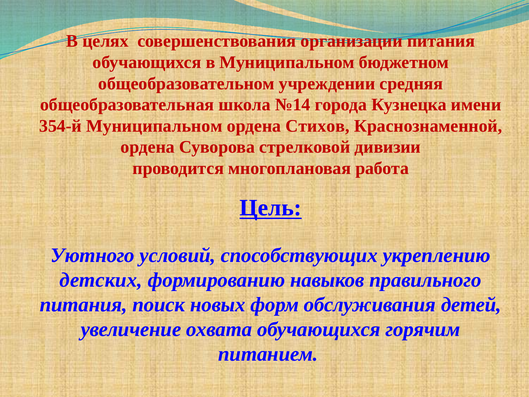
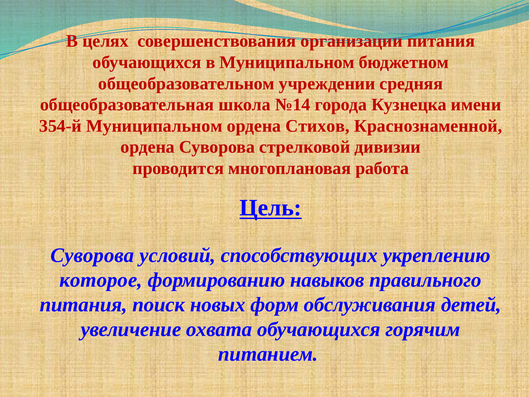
Уютного: Уютного -> Суворова (92, 255)
детских: детских -> которое (101, 280)
